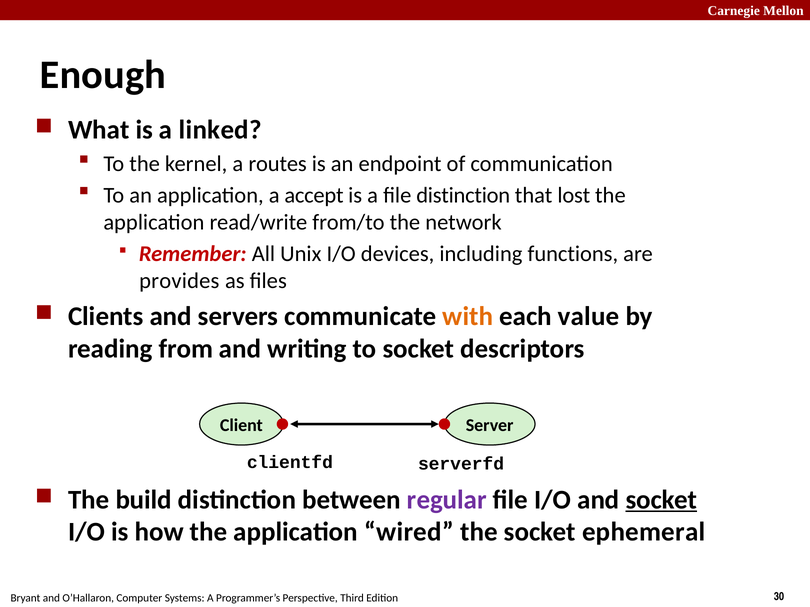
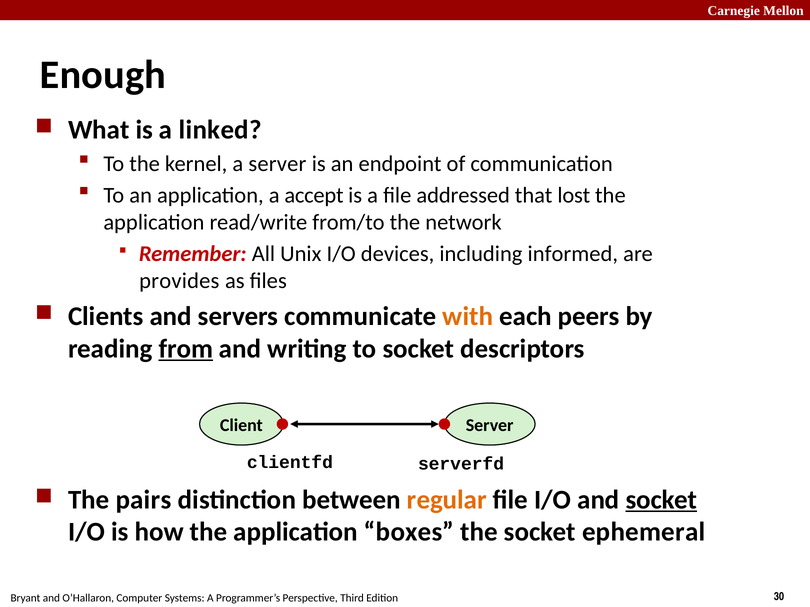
a routes: routes -> server (277, 164)
file distinction: distinction -> addressed (463, 196)
functions: functions -> informed (573, 254)
value: value -> peers (589, 316)
from underline: none -> present (186, 349)
build: build -> pairs (144, 500)
regular colour: purple -> orange (447, 500)
wired: wired -> boxes (409, 532)
